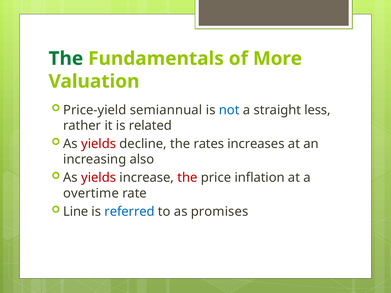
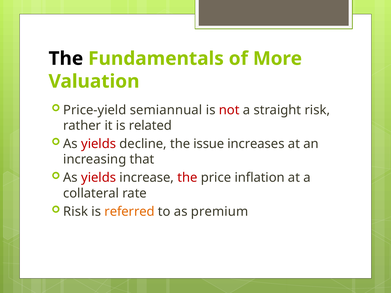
The colour: green -> black (66, 59)
not colour: blue -> red (229, 110)
straight less: less -> risk (317, 110)
rates: rates -> issue (209, 144)
also: also -> that (142, 160)
overtime: overtime -> collateral (91, 193)
Line: Line -> Risk (76, 212)
referred colour: blue -> orange (130, 212)
promises: promises -> premium (220, 212)
